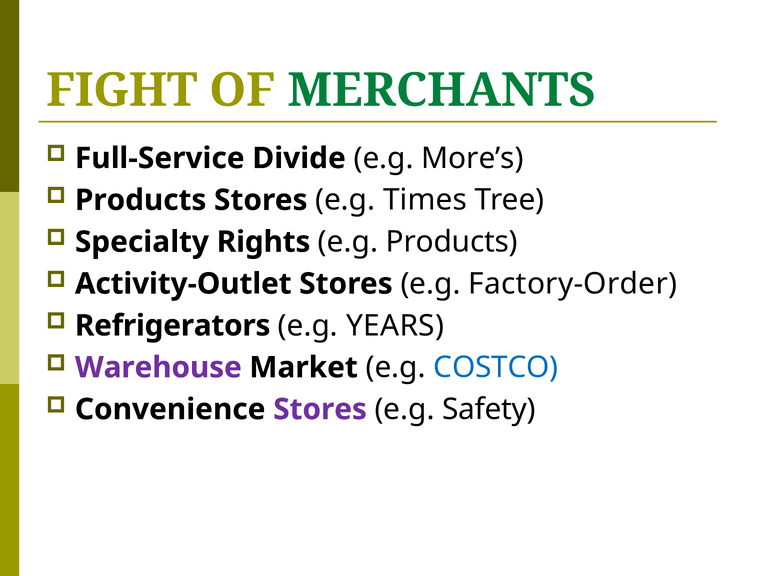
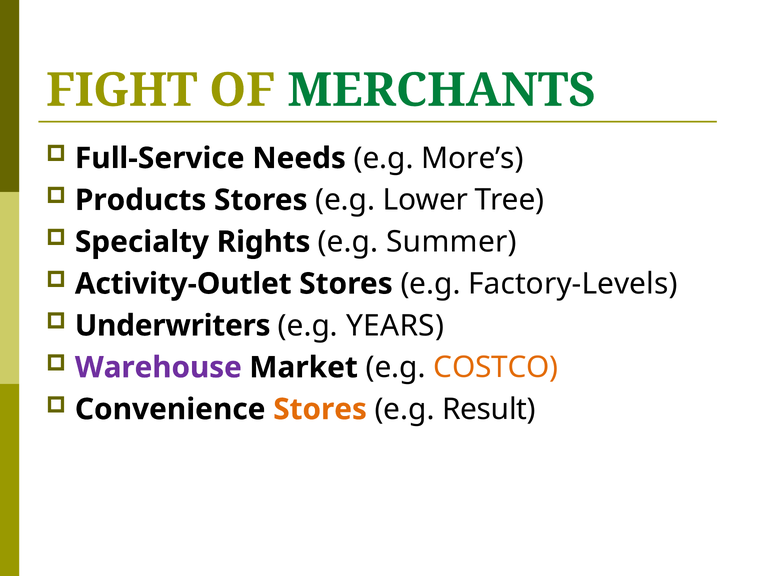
Divide: Divide -> Needs (299, 158)
Times: Times -> Lower (425, 200)
e.g Products: Products -> Summer (452, 242)
Factory-Order: Factory-Order -> Factory-Levels (573, 284)
Refrigerators: Refrigerators -> Underwriters (173, 326)
COSTCO colour: blue -> orange (496, 367)
Stores colour: purple -> orange (320, 409)
Safety: Safety -> Result (489, 409)
